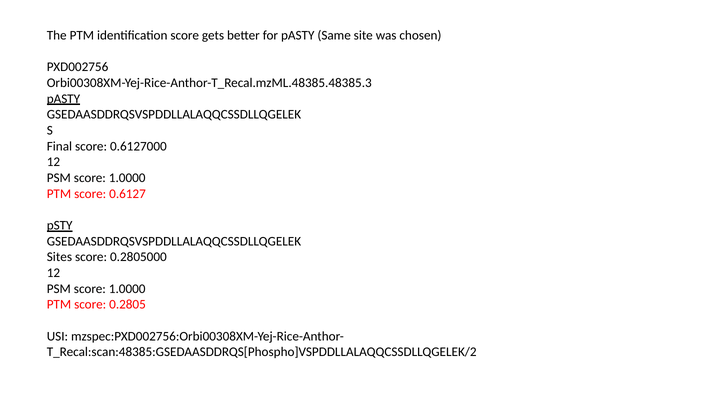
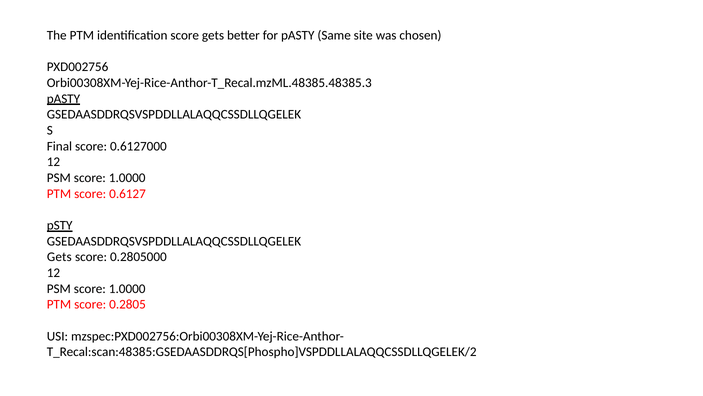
Sites: Sites -> Gets (59, 257)
